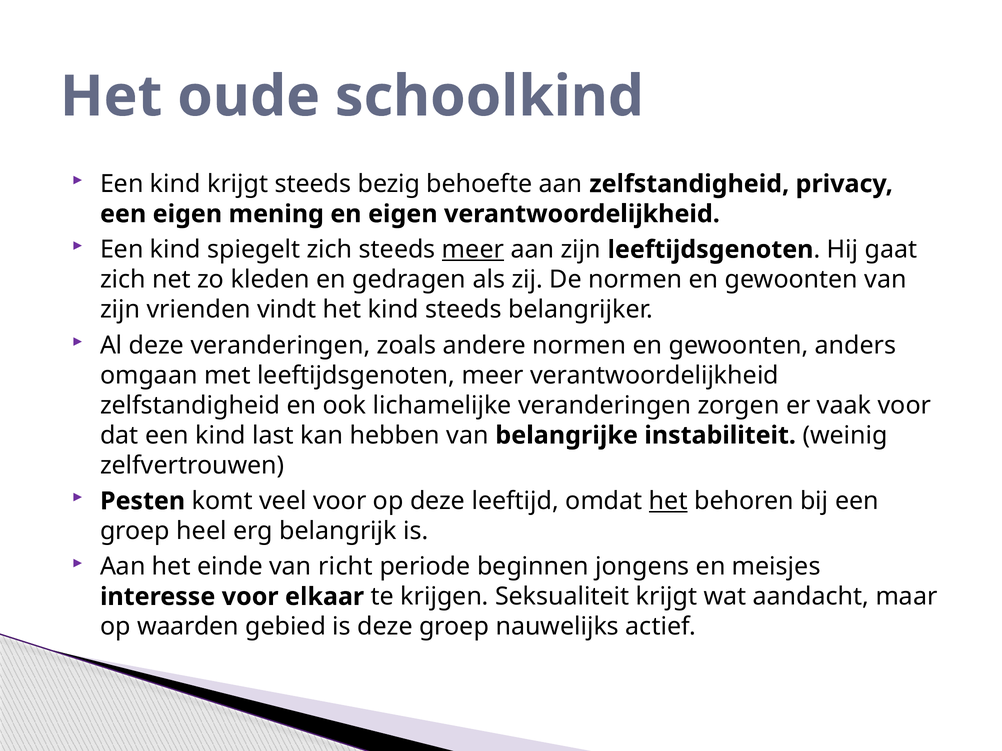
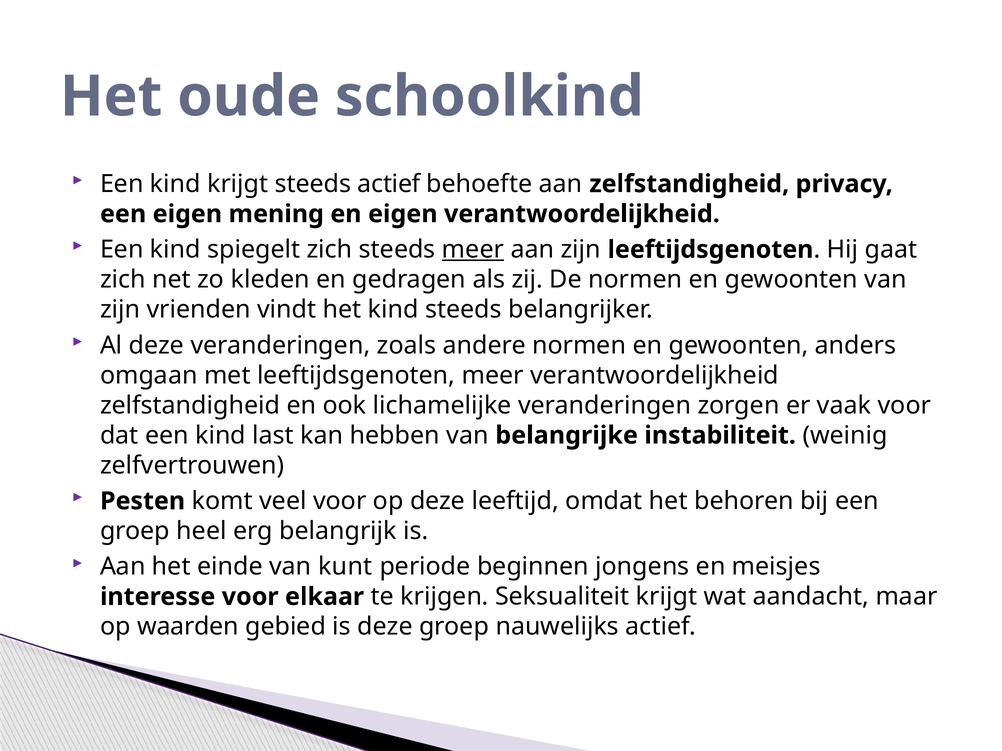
steeds bezig: bezig -> actief (389, 184)
het underline: present -> none (668, 501)
richt: richt -> kunt (345, 567)
